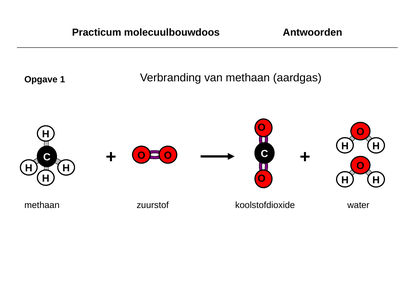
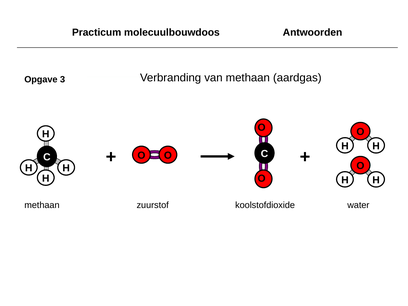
1: 1 -> 3 (63, 79)
